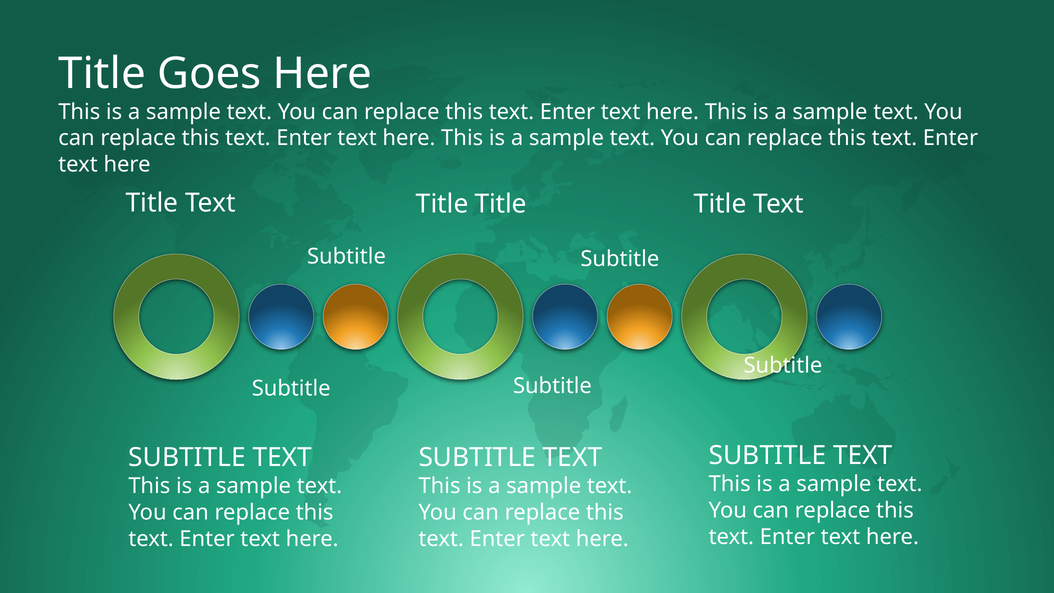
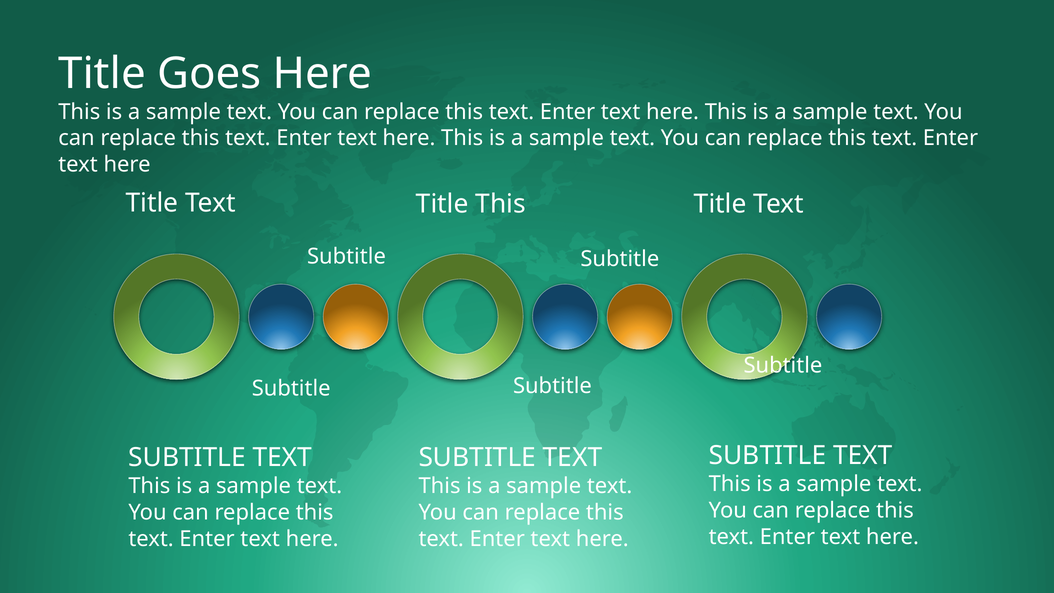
Title Title: Title -> This (501, 204)
